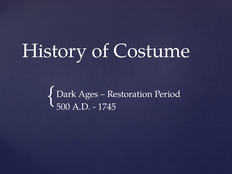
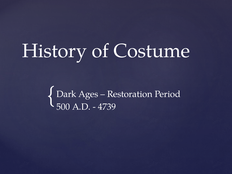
1745: 1745 -> 4739 (107, 107)
